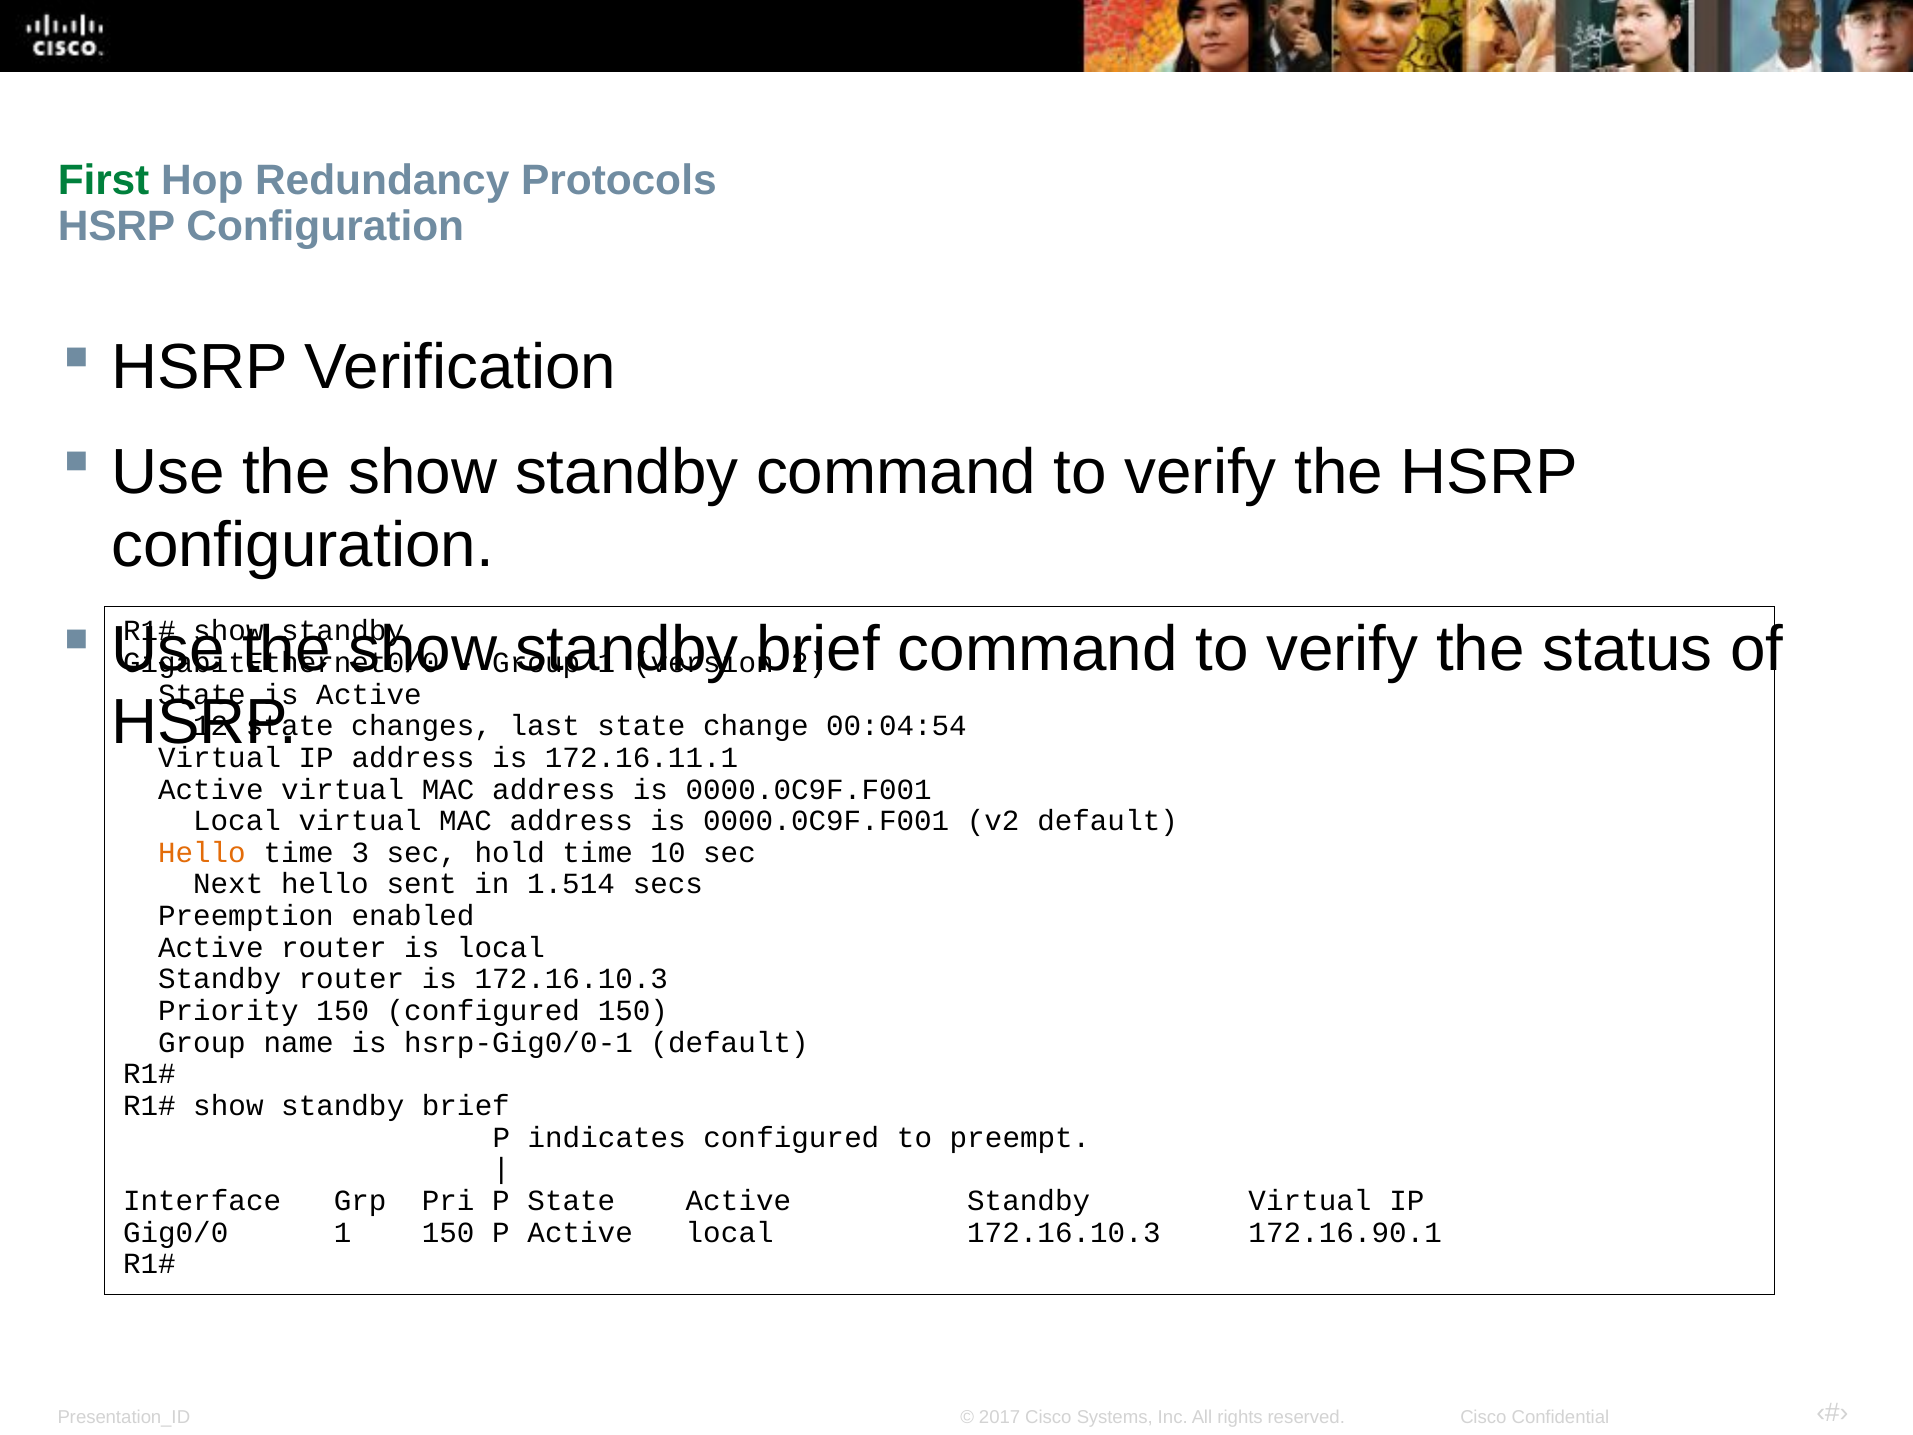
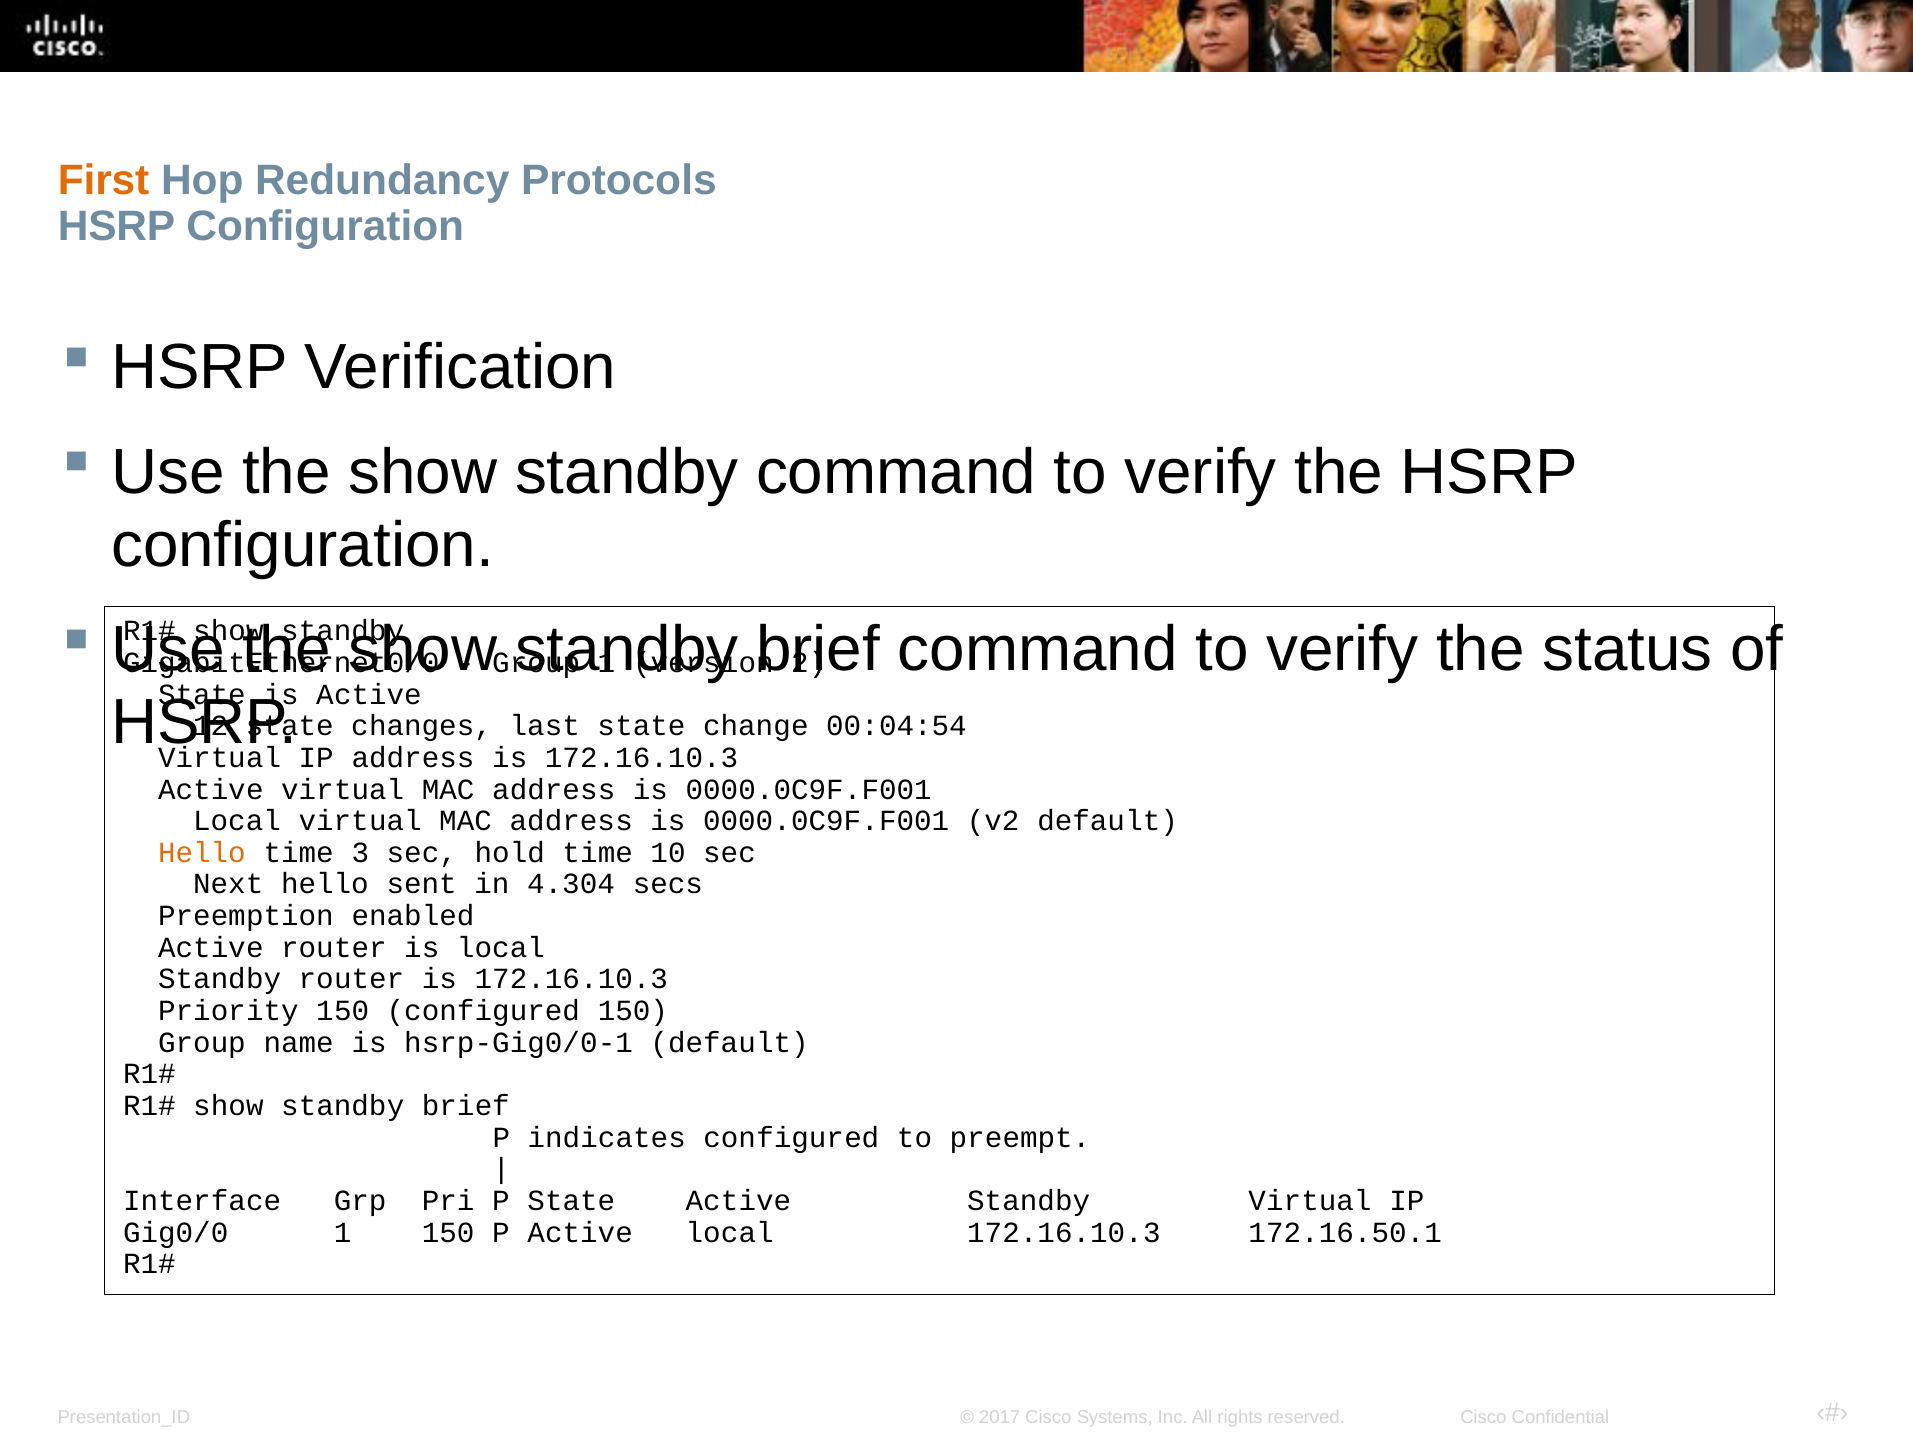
First colour: green -> orange (104, 180)
address is 172.16.11.1: 172.16.11.1 -> 172.16.10.3 (642, 758)
1.514: 1.514 -> 4.304 (571, 884)
172.16.90.1: 172.16.90.1 -> 172.16.50.1 (1345, 1232)
